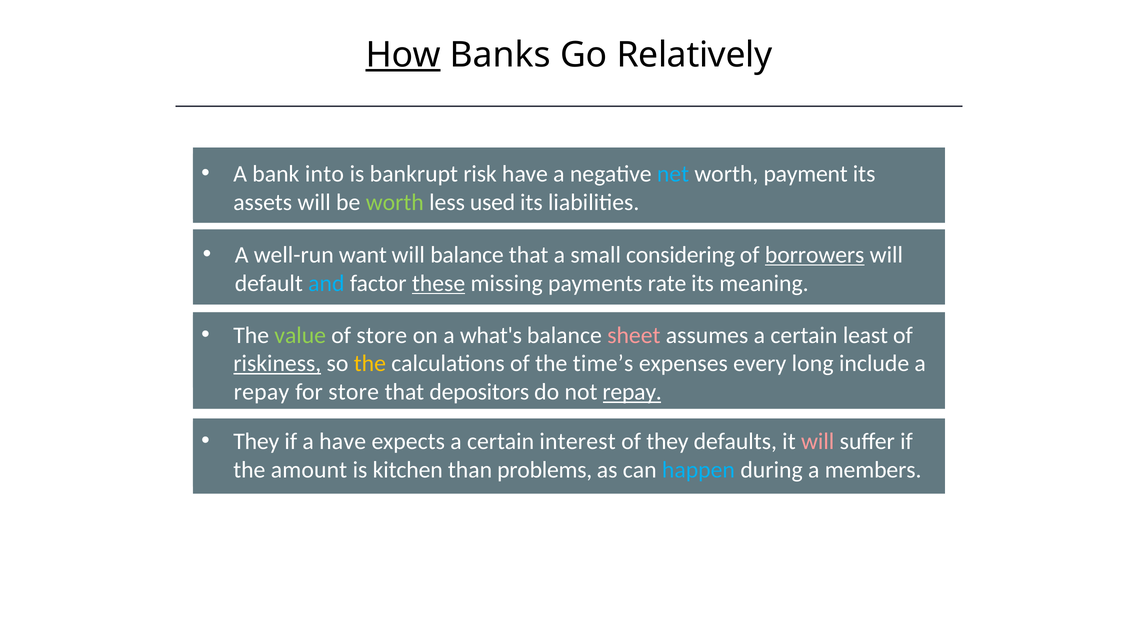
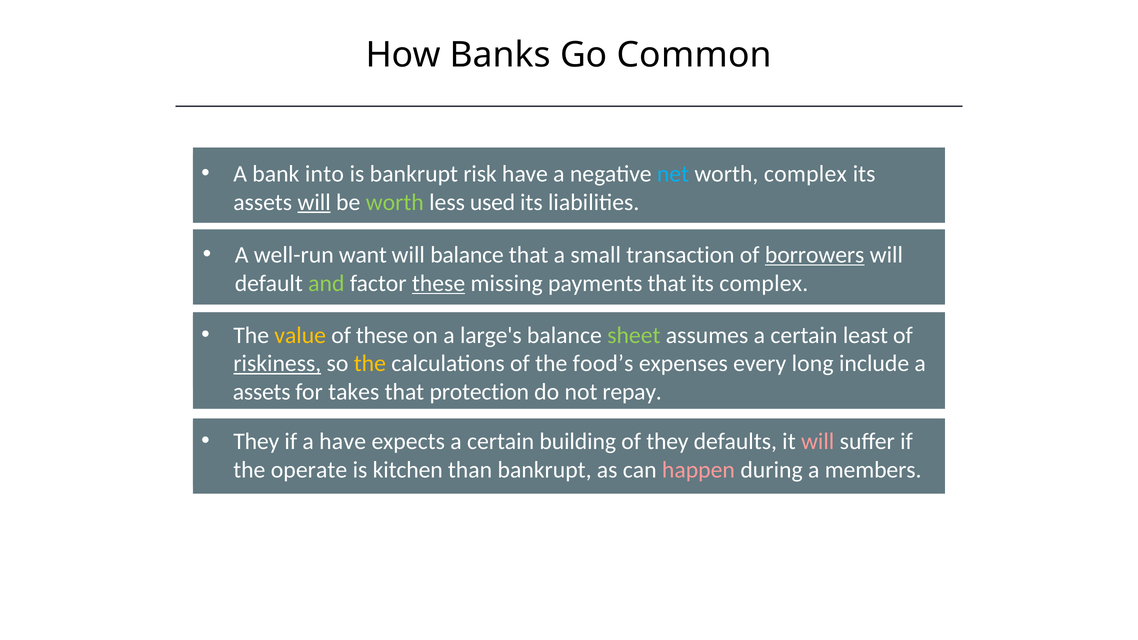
How underline: present -> none (403, 55)
Relatively: Relatively -> Common (694, 55)
worth payment: payment -> complex (805, 174)
will underline: none -> present (314, 202)
considering: considering -> transaction (680, 255)
and colour: light blue -> light green (326, 283)
payments rate: rate -> that (667, 283)
its meaning: meaning -> complex (764, 283)
value colour: light green -> yellow (300, 335)
of store: store -> these (382, 335)
what's: what's -> large's (491, 335)
sheet colour: pink -> light green (634, 335)
time’s: time’s -> food’s (603, 364)
repay: repay -> assets (262, 392)
for store: store -> takes (354, 392)
depositors: depositors -> protection (479, 392)
repay underline: present -> none (632, 392)
interest: interest -> building (578, 441)
amount: amount -> operate (309, 470)
than problems: problems -> bankrupt (545, 470)
happen colour: light blue -> pink (698, 470)
